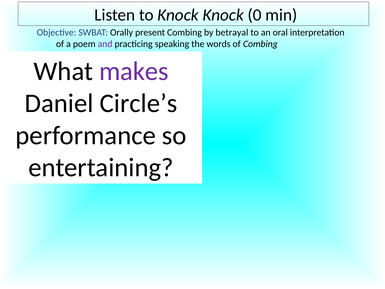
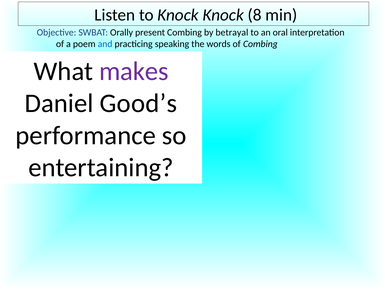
0: 0 -> 8 (255, 15)
and colour: purple -> blue (105, 44)
Circle’s: Circle’s -> Good’s (138, 103)
